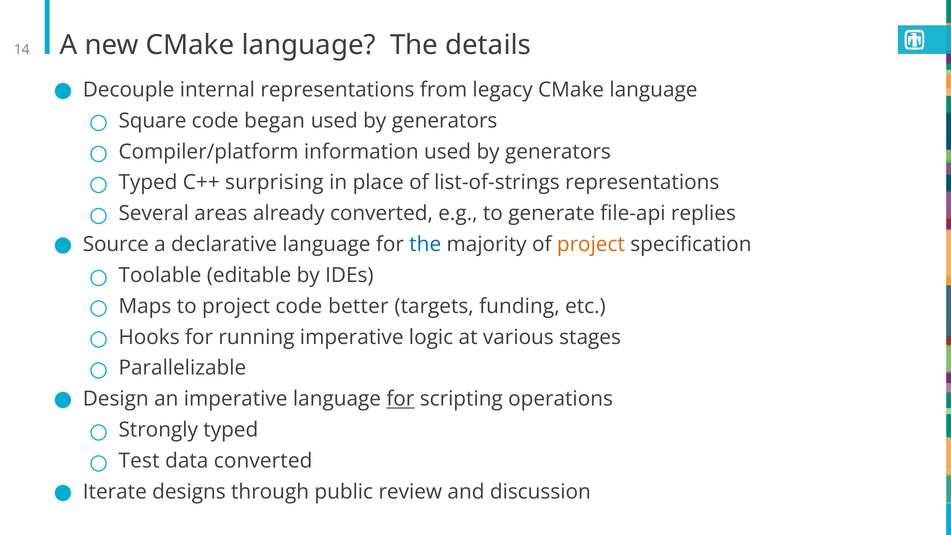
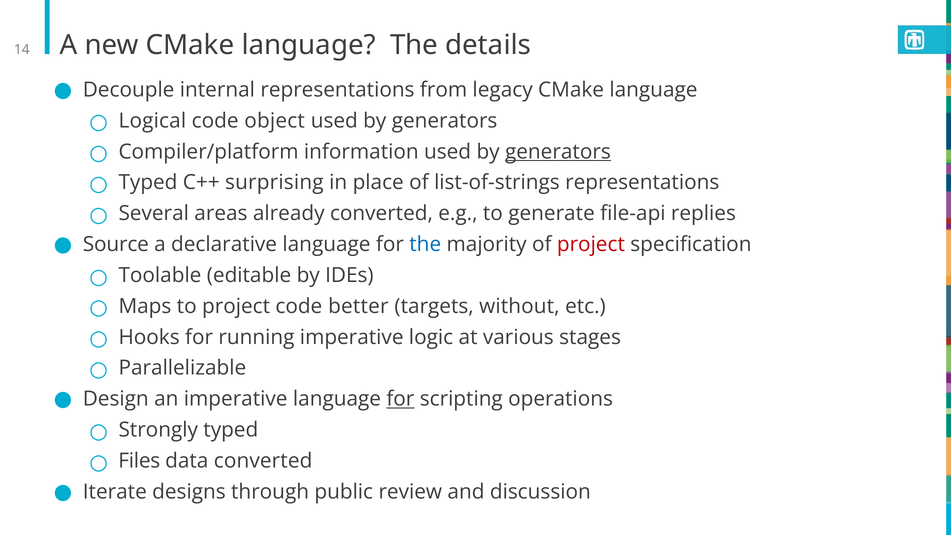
Square: Square -> Logical (152, 121)
began: began -> object (275, 121)
generators underline: none -> present (558, 152)
project colour: orange -> red (591, 244)
funding: funding -> without (519, 306)
Test: Test -> Files (139, 461)
